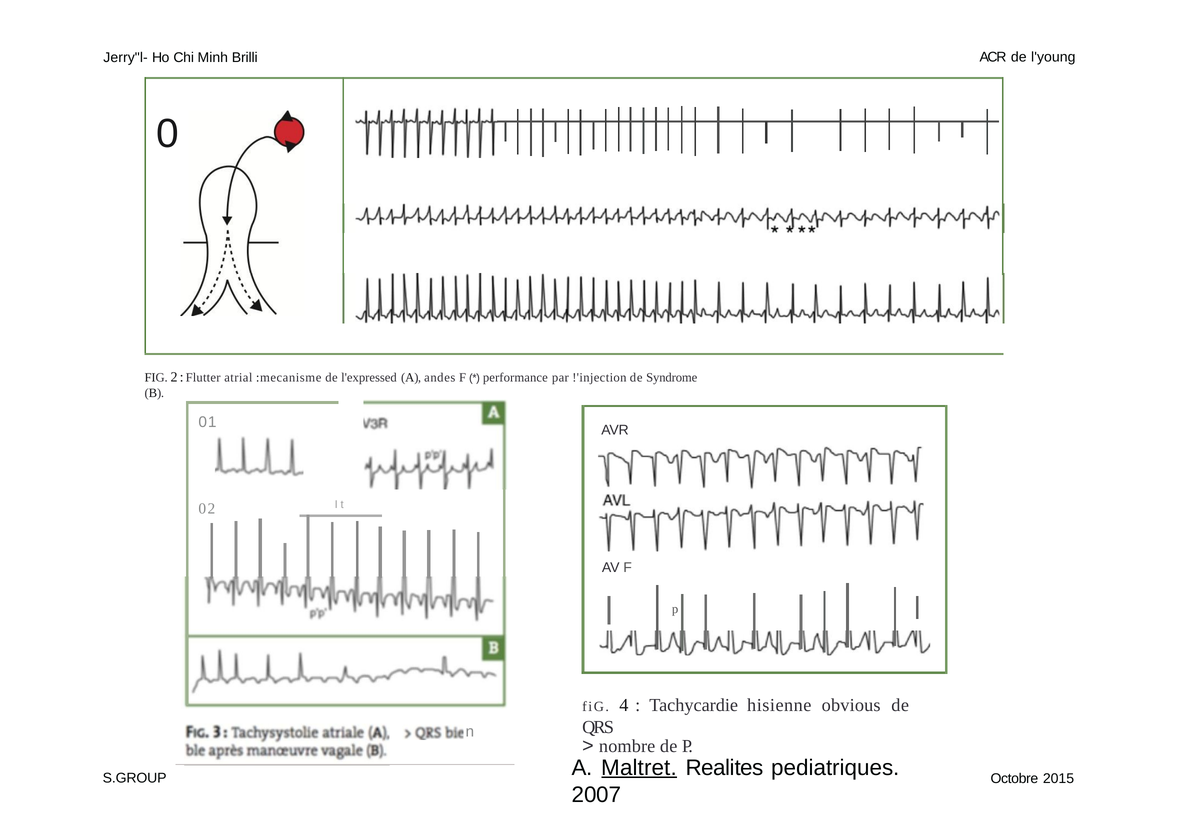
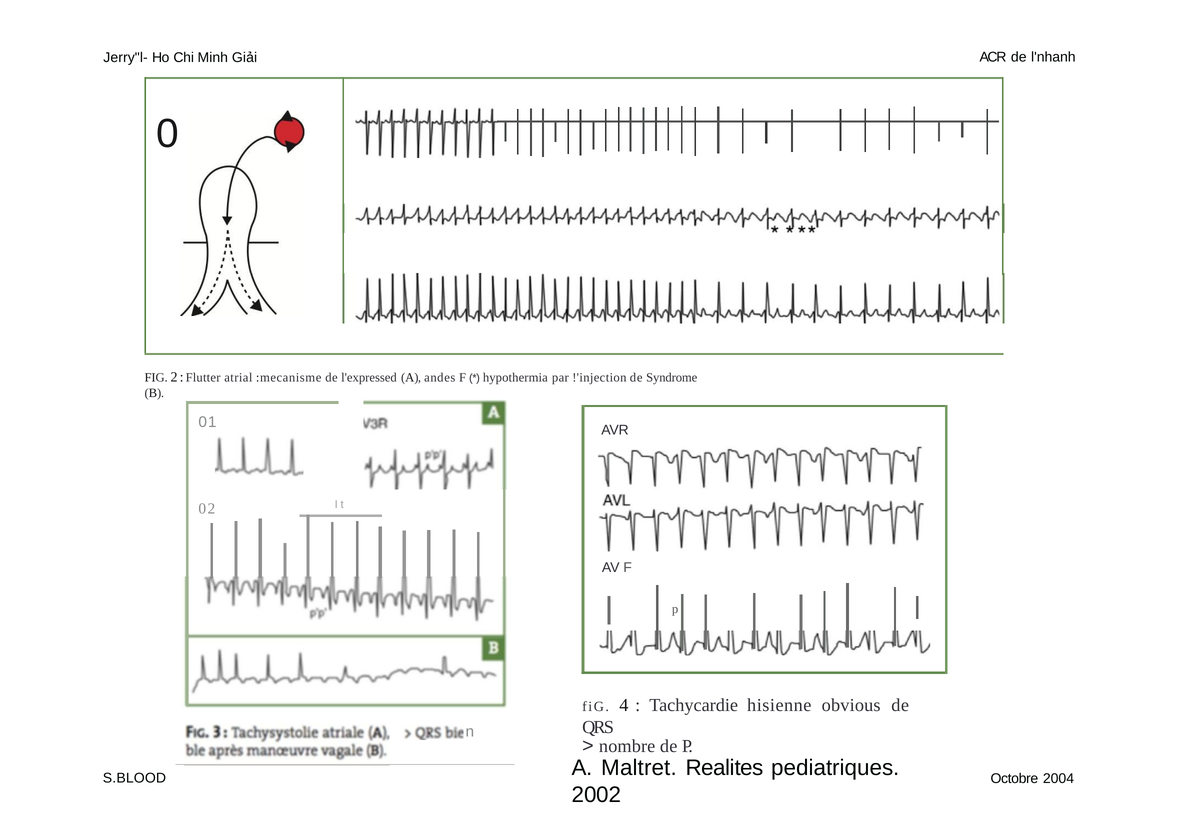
Brilli: Brilli -> Giải (245, 57)
l'young: l'young -> l'nhanh (1053, 57)
performance: performance -> hypothermia (515, 378)
Maltret underline: present -> none (639, 768)
S.GROUP: S.GROUP -> S.BLOOD (134, 778)
2015: 2015 -> 2004 (1059, 779)
2007: 2007 -> 2002 (596, 795)
